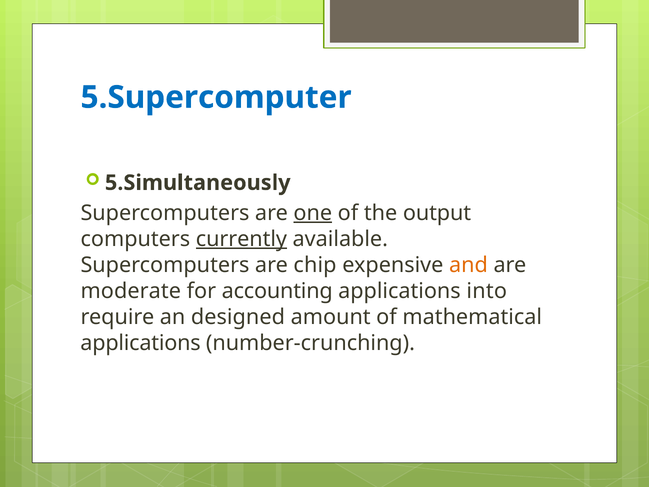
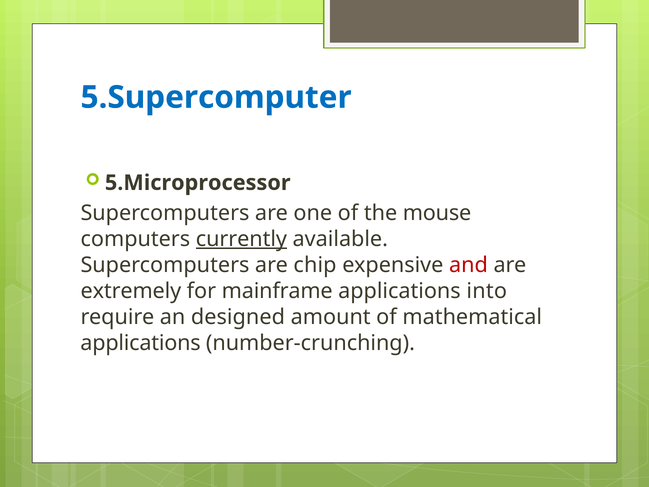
5.Simultaneously: 5.Simultaneously -> 5.Microprocessor (198, 183)
one underline: present -> none (313, 213)
output: output -> mouse (437, 213)
and colour: orange -> red (468, 265)
moderate: moderate -> extremely (131, 291)
accounting: accounting -> mainframe (277, 291)
